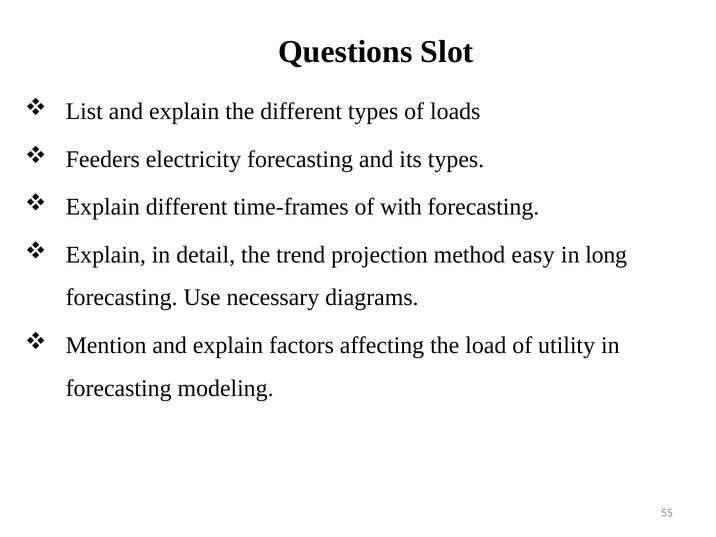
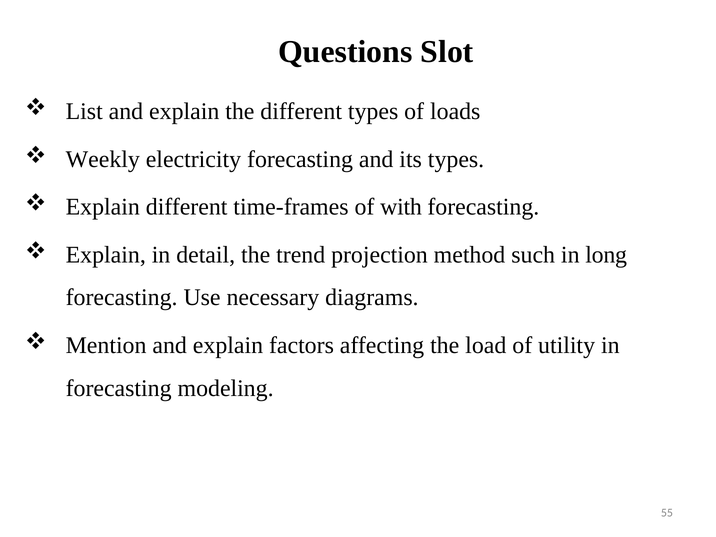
Feeders: Feeders -> Weekly (103, 159)
easy: easy -> such (533, 255)
